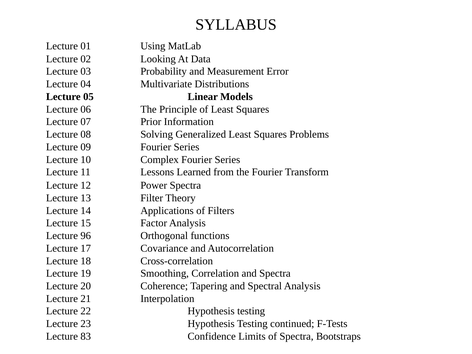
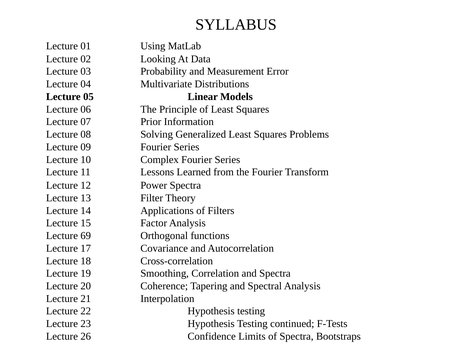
96: 96 -> 69 (86, 236)
83: 83 -> 26 (86, 336)
